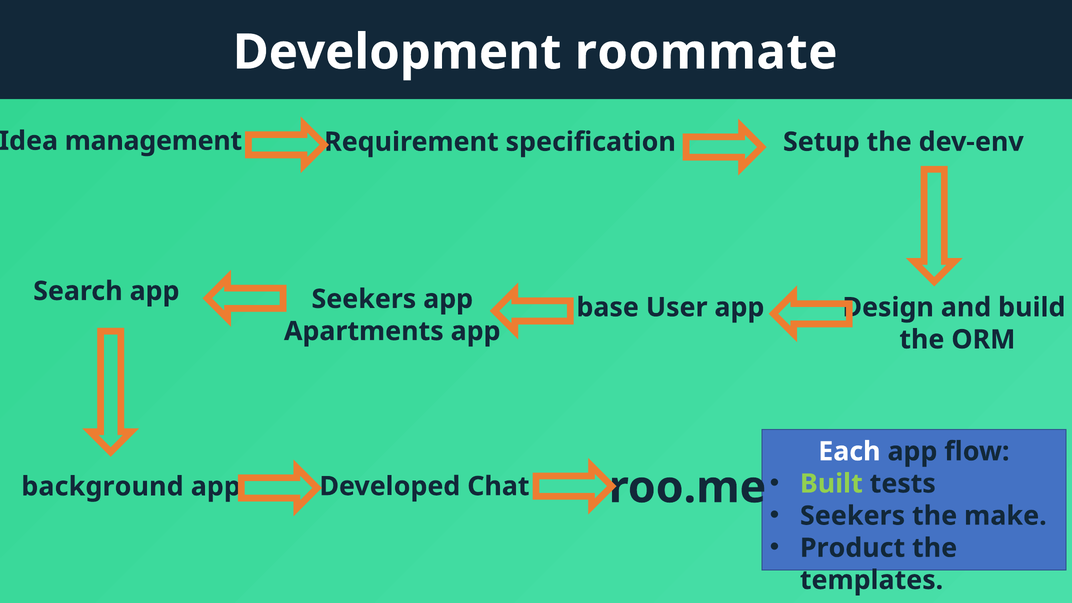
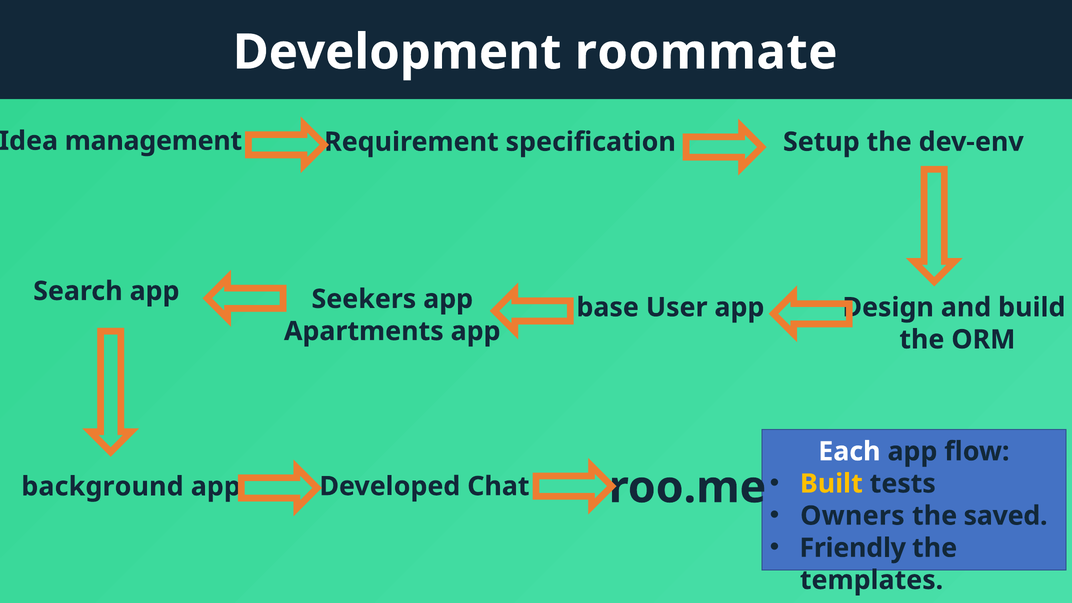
Built colour: light green -> yellow (831, 484)
Seekers: Seekers -> Owners (852, 516)
make: make -> saved (1006, 516)
Product: Product -> Friendly (853, 548)
